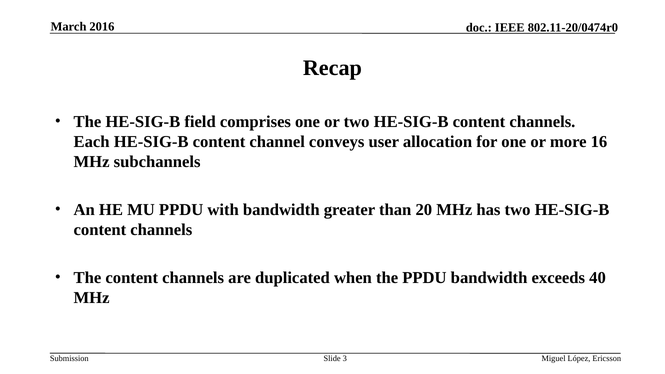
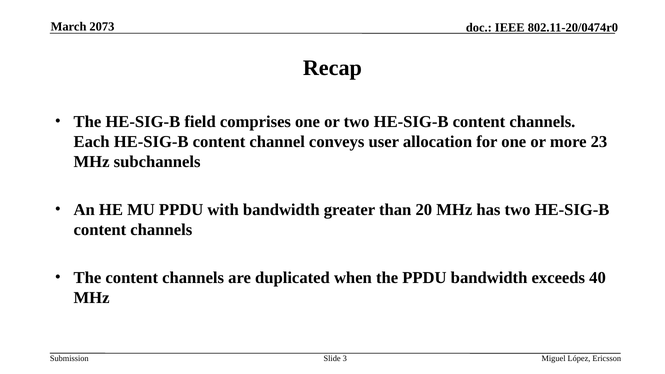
2016: 2016 -> 2073 (102, 26)
16: 16 -> 23 (599, 142)
